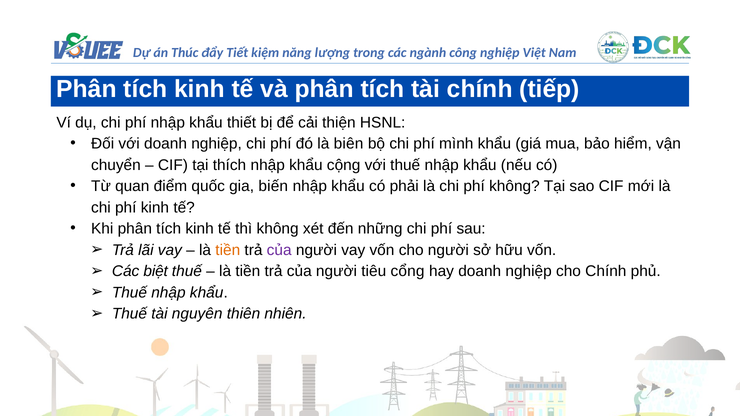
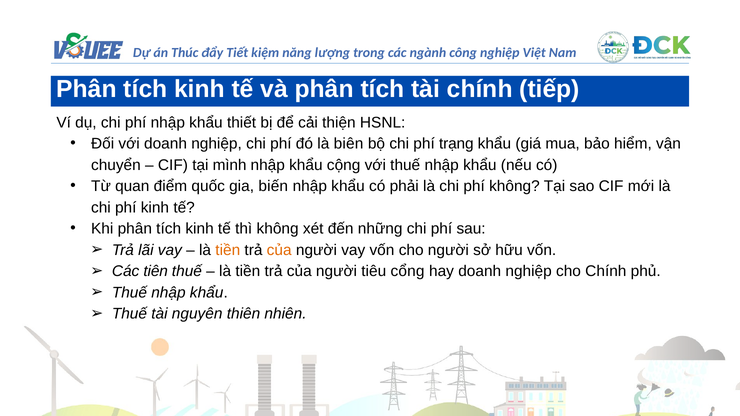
mình: mình -> trạng (456, 144)
thích: thích -> mình (230, 165)
của colour: purple -> orange (279, 250)
biệt: biệt -> tiên (156, 271)
